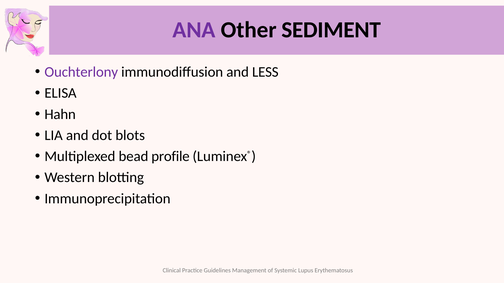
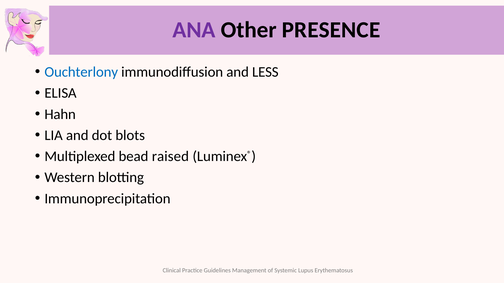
SEDIMENT: SEDIMENT -> PRESENCE (331, 30)
Ouchterlony colour: purple -> blue (81, 72)
profile: profile -> raised (170, 157)
